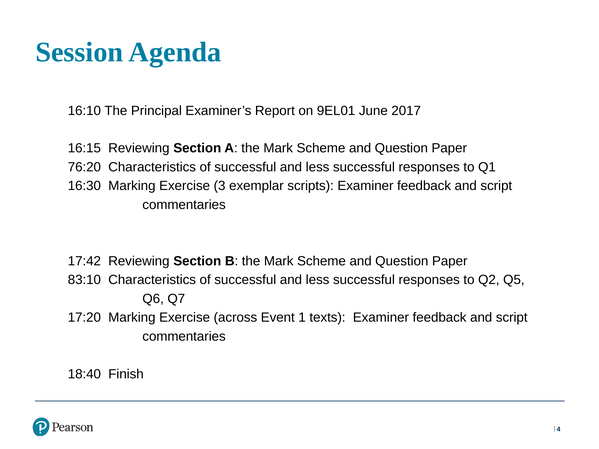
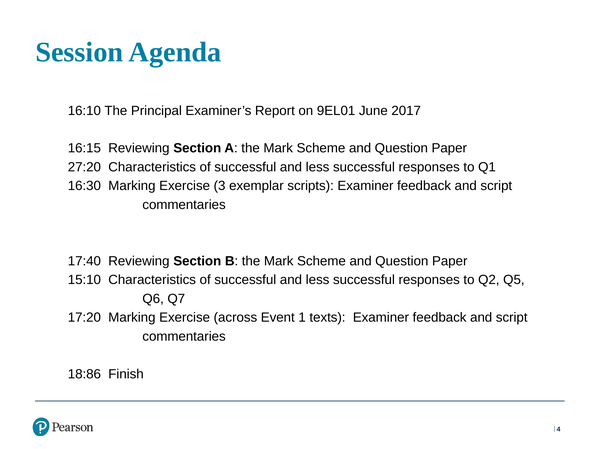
76:20: 76:20 -> 27:20 (84, 167)
17:42: 17:42 -> 17:40 (84, 261)
83:10: 83:10 -> 15:10 (84, 280)
18:40: 18:40 -> 18:86 (84, 374)
